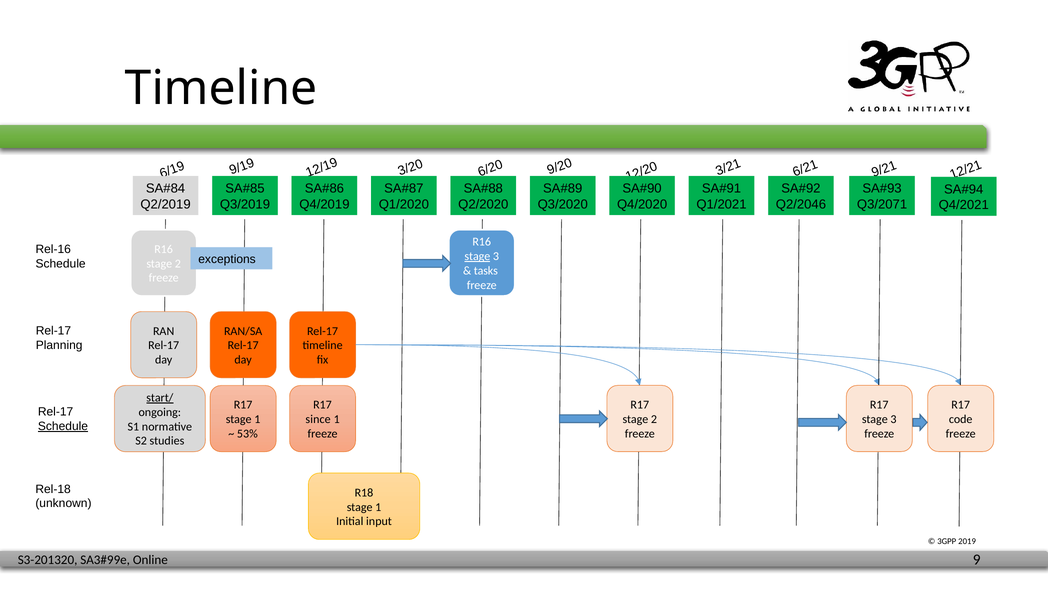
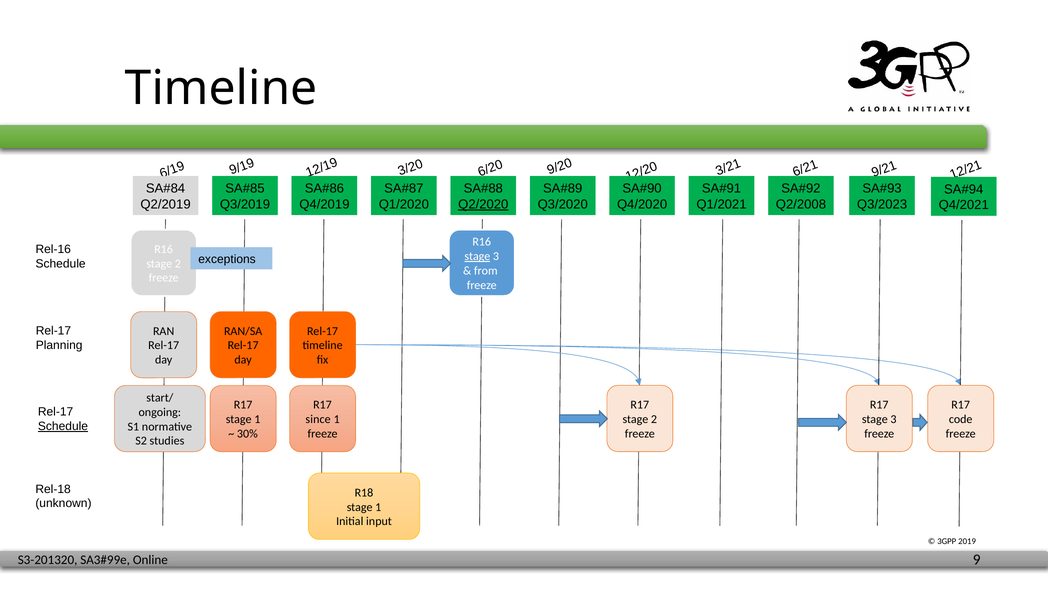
Q2/2020 underline: none -> present (483, 204)
Q2/2046: Q2/2046 -> Q2/2008 (801, 204)
Q3/2071: Q3/2071 -> Q3/2023 (882, 204)
tasks: tasks -> from (486, 271)
start/ underline: present -> none (160, 398)
53%: 53% -> 30% (247, 434)
